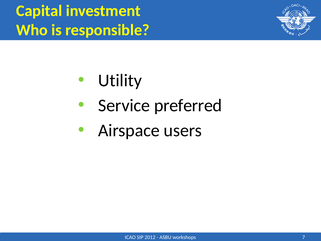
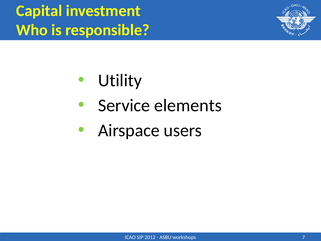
preferred: preferred -> elements (188, 105)
